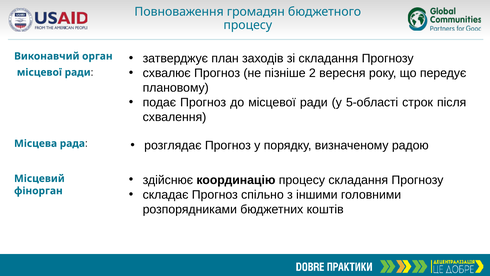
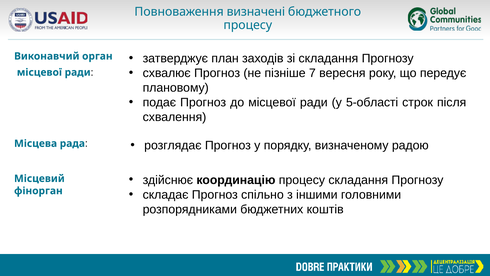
громадян: громадян -> визначені (256, 12)
2: 2 -> 7 (312, 73)
